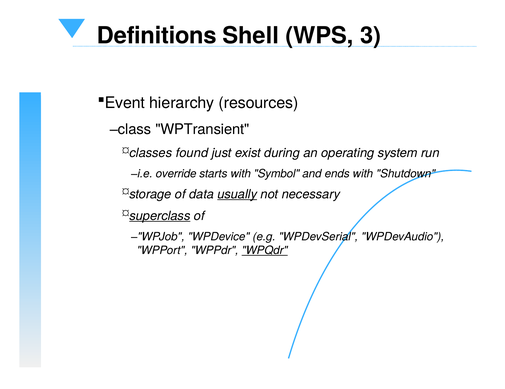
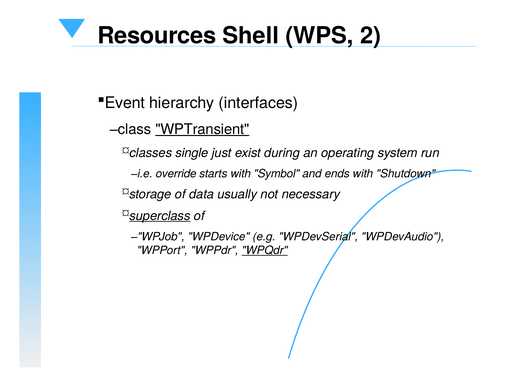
Definitions: Definitions -> Resources (157, 36)
3: 3 -> 2 (371, 36)
resources: resources -> interfaces (258, 103)
WPTransient underline: none -> present (202, 129)
found: found -> single (192, 153)
usually underline: present -> none (237, 194)
